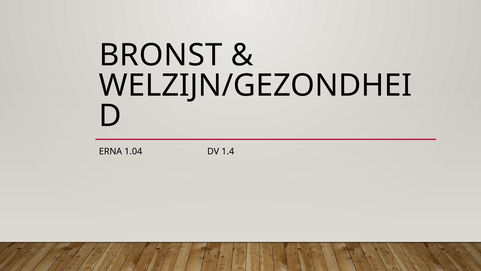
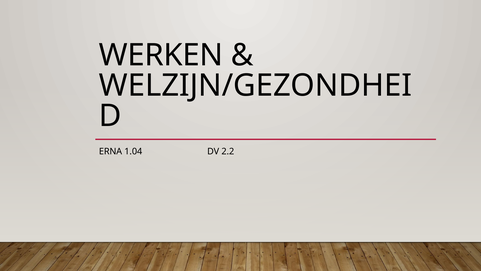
BRONST: BRONST -> WERKEN (161, 55)
1.4: 1.4 -> 2.2 (228, 151)
